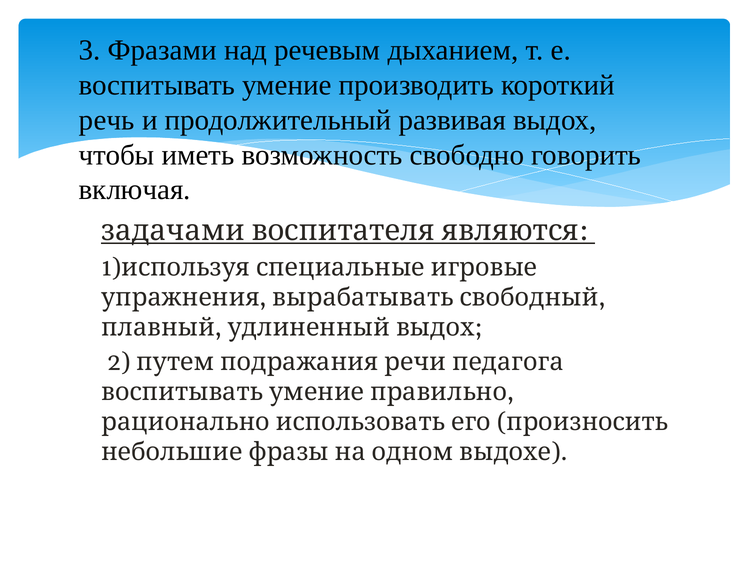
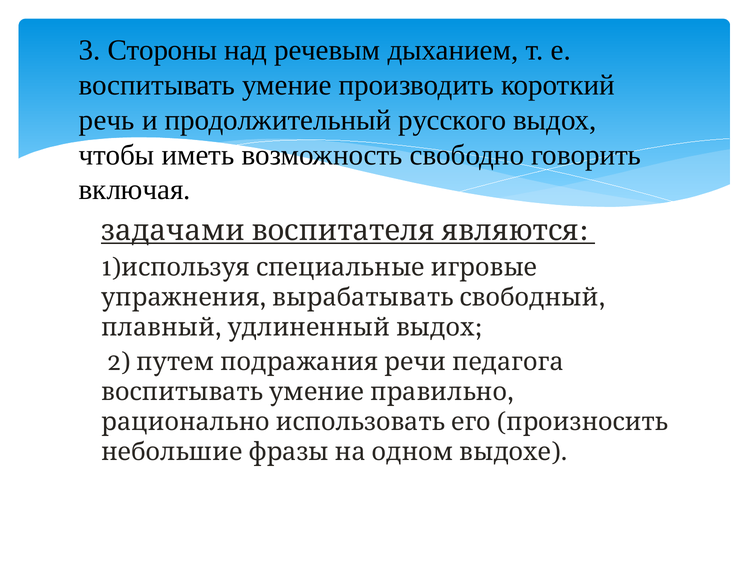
Фразами: Фразами -> Стороны (162, 50)
развивая: развивая -> русского (452, 120)
